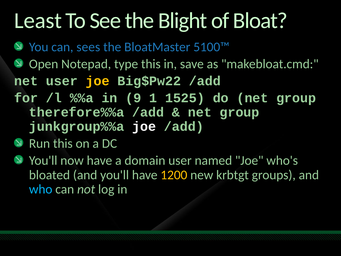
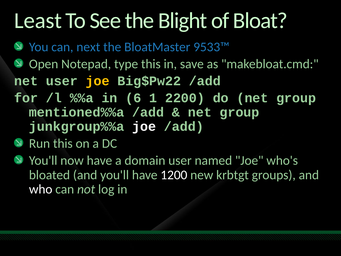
sees: sees -> next (88, 47)
5100™: 5100™ -> 9533™ (211, 47)
9: 9 -> 6 (133, 98)
1525: 1525 -> 2200 (185, 98)
therefore%%a: therefore%%a -> mentioned%%a (77, 112)
1200 colour: yellow -> white (174, 175)
who colour: light blue -> white (41, 189)
